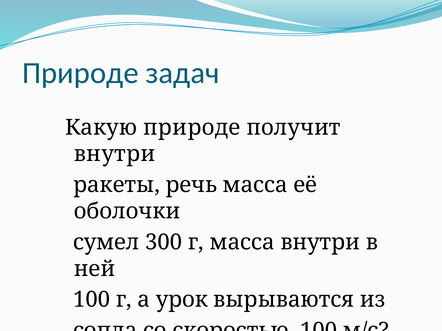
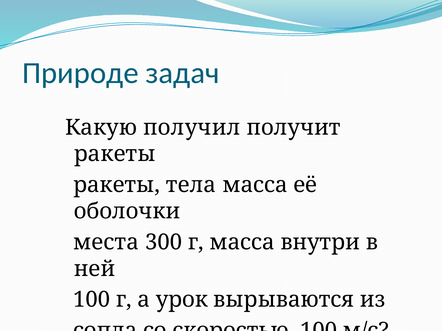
Какую природе: природе -> получил (192, 128)
внутри: внутри -> ракеты (115, 154)
речь: речь -> тела (191, 185)
сумел: сумел -> места (106, 243)
